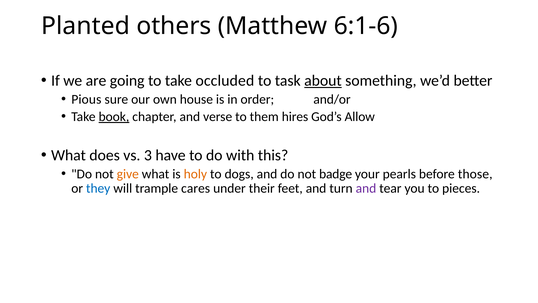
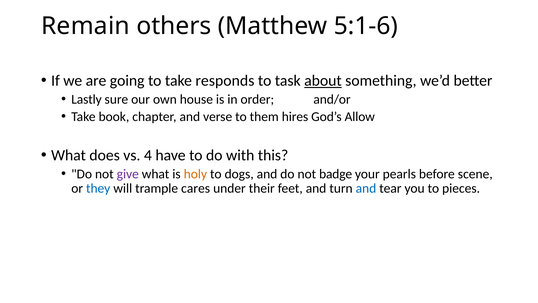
Planted: Planted -> Remain (85, 26)
6:1-6: 6:1-6 -> 5:1-6 (366, 26)
occluded: occluded -> responds (225, 81)
Pious: Pious -> Lastly (86, 99)
book underline: present -> none (114, 117)
3: 3 -> 4 (148, 155)
give colour: orange -> purple (128, 174)
those: those -> scene (475, 174)
and colour: purple -> blue (366, 188)
